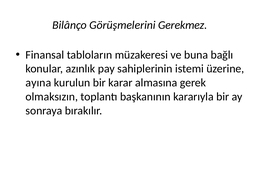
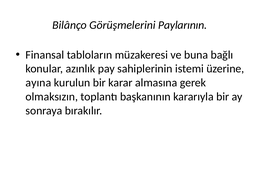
Gerekmez: Gerekmez -> Paylarının (183, 25)
